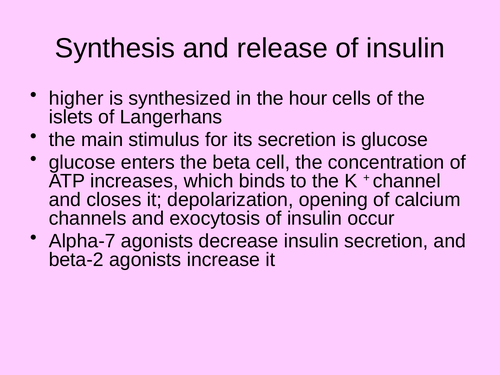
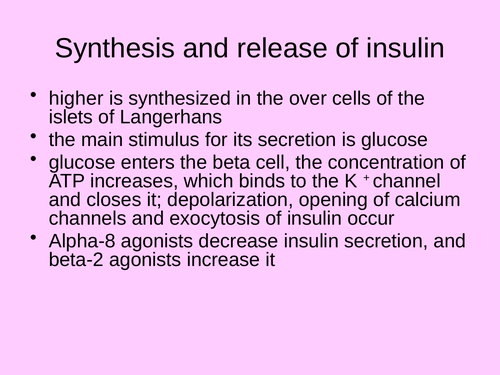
hour: hour -> over (308, 99)
Alpha-7: Alpha-7 -> Alpha-8 (82, 241)
